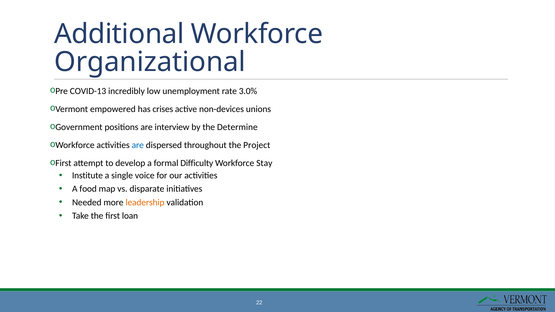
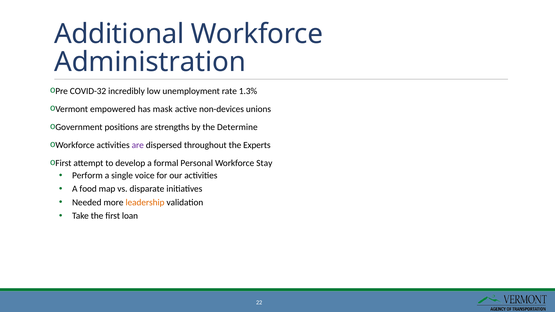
Organizational: Organizational -> Administration (150, 62)
COVID-13: COVID-13 -> COVID-32 (88, 91)
3.0%: 3.0% -> 1.3% (248, 91)
crises: crises -> mask (163, 109)
interview: interview -> strengths (172, 127)
are colour: blue -> purple (138, 145)
Project: Project -> Experts (257, 145)
Difficulty: Difficulty -> Personal (197, 163)
Institute: Institute -> Perform (87, 176)
